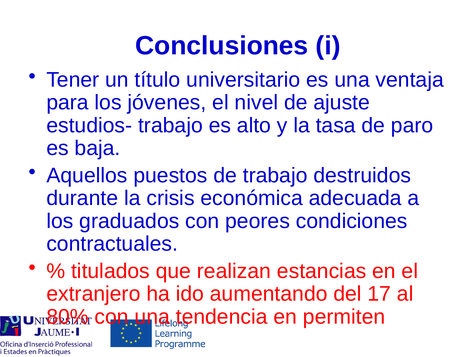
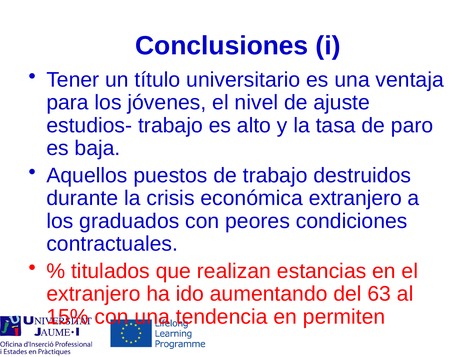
económica adecuada: adecuada -> extranjero (355, 198)
17: 17 -> 63 (379, 294)
80%: 80% -> 15% (68, 317)
